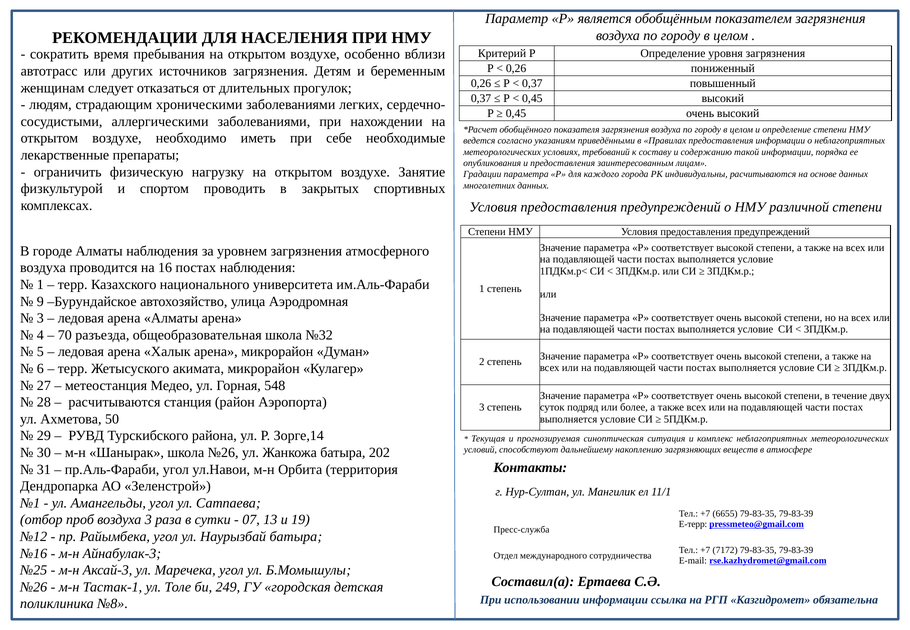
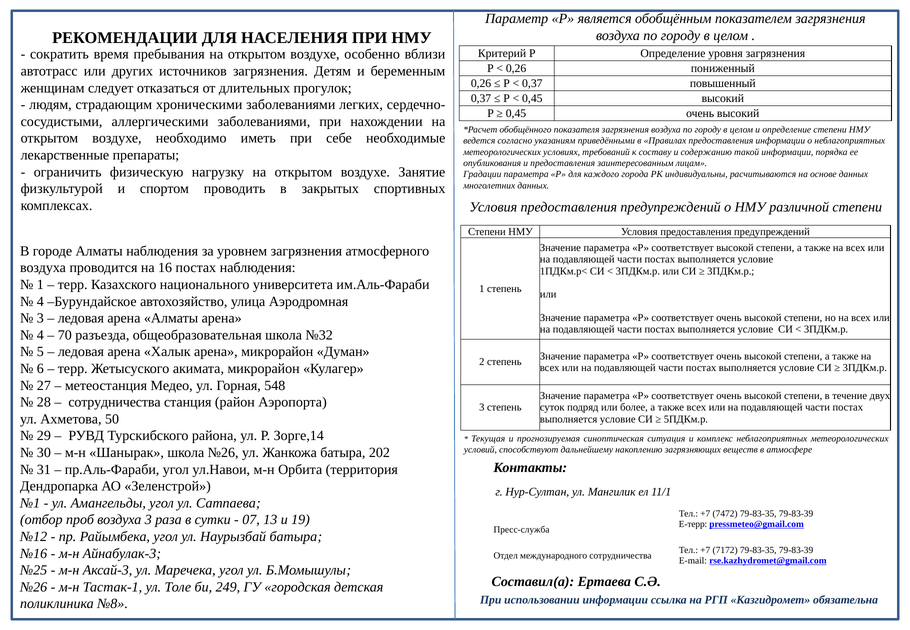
9: 9 -> 4 (40, 301)
расчитываются: расчитываются -> сотрудничества (114, 402)
6655: 6655 -> 7472 (725, 514)
